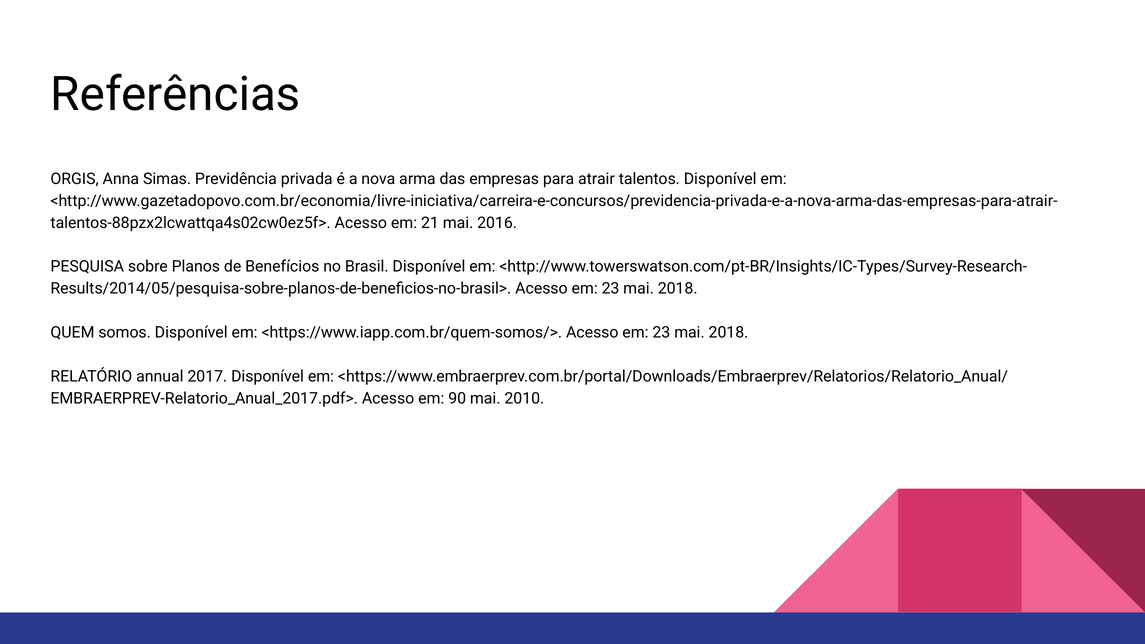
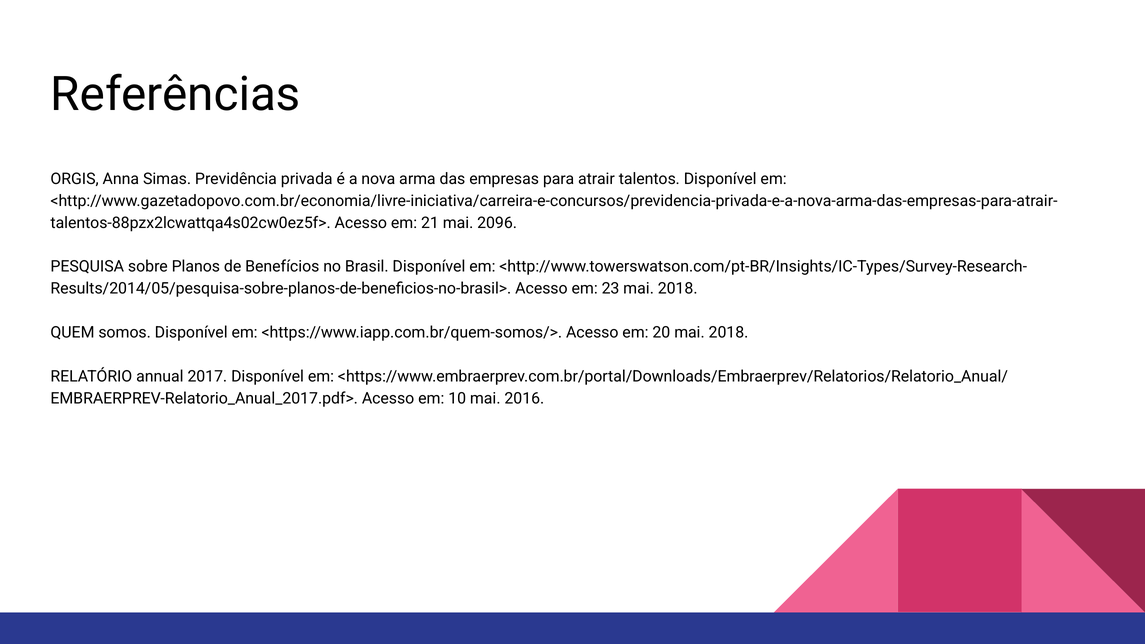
2016: 2016 -> 2096 (497, 223)
<https://www.iapp.com.br/quem-somos/> Acesso em 23: 23 -> 20 (661, 333)
90: 90 -> 10 (457, 398)
2010: 2010 -> 2016 (524, 398)
